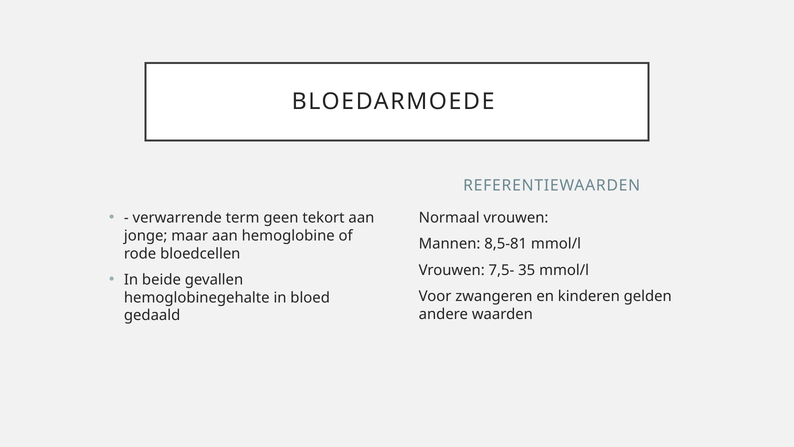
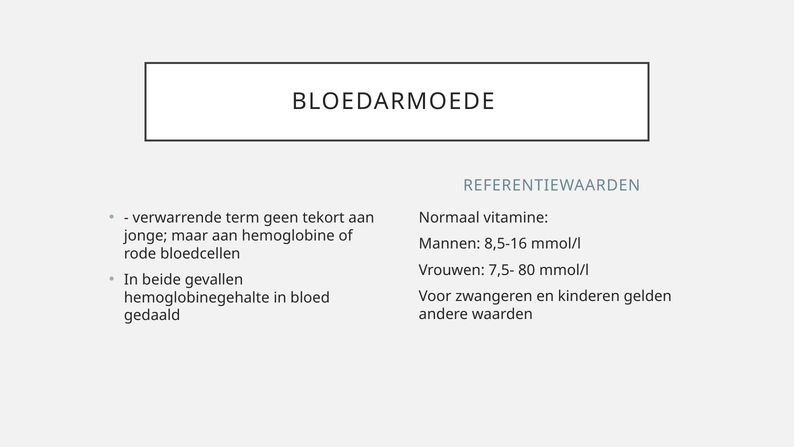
Normaal vrouwen: vrouwen -> vitamine (516, 218)
8,5-81: 8,5-81 -> 8,5-16 (506, 244)
35: 35 -> 80 (527, 270)
